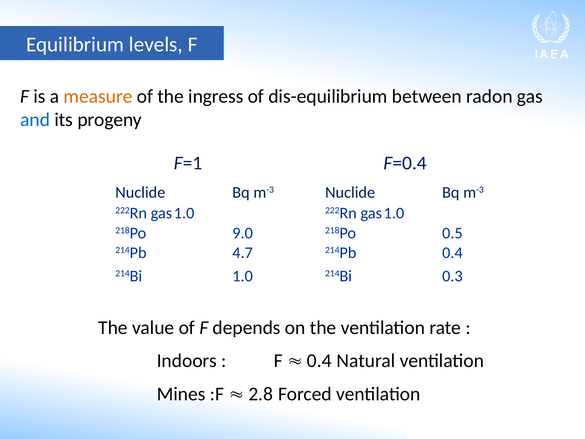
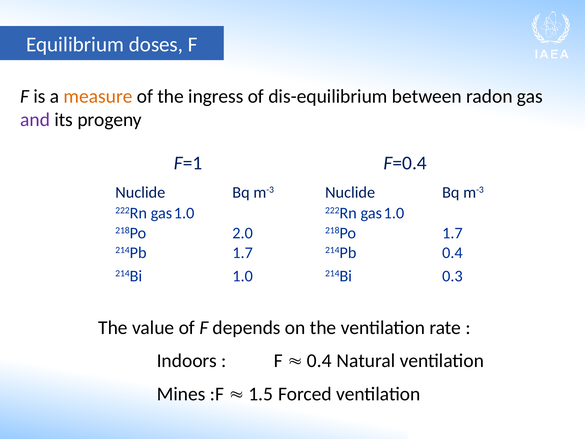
levels: levels -> doses (156, 45)
and colour: blue -> purple (35, 120)
9.0: 9.0 -> 2.0 (243, 233)
218Po 0.5: 0.5 -> 1.7 (452, 233)
214Pb 4.7: 4.7 -> 1.7 (243, 253)
2.8: 2.8 -> 1.5 (261, 394)
